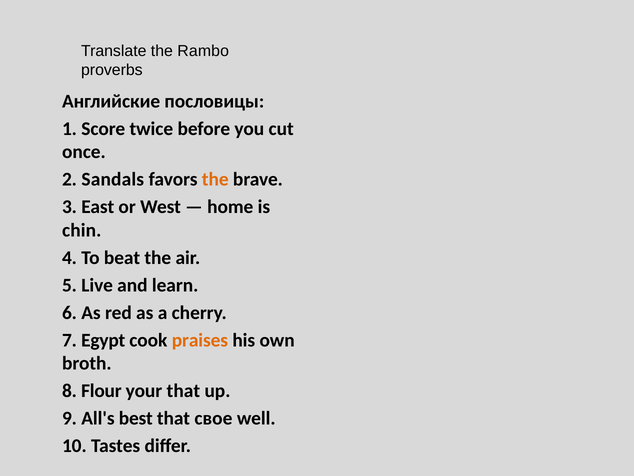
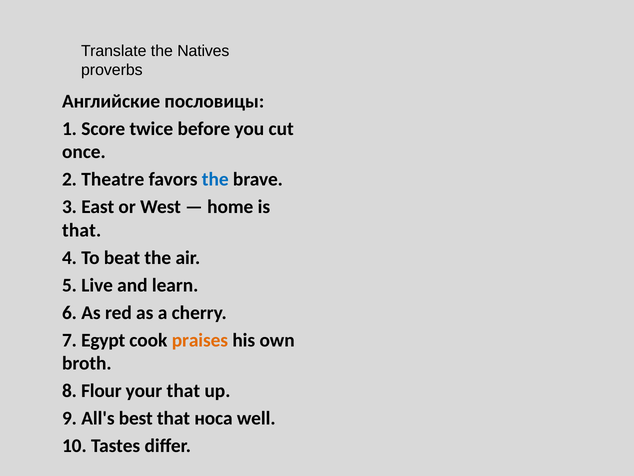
Rambo: Rambo -> Natives (203, 51)
Sandals: Sandals -> Theatre (113, 179)
the colour: orange -> blue (215, 179)
chin: chin -> that (82, 230)
свое: свое -> носа (214, 418)
